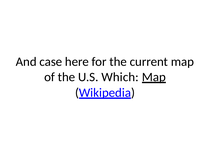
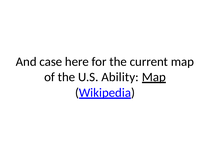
Which: Which -> Ability (120, 77)
